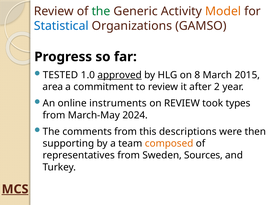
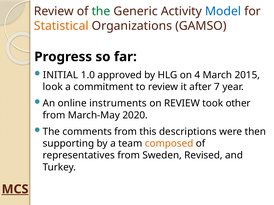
Model colour: orange -> blue (223, 11)
Statistical colour: blue -> orange (61, 26)
TESTED: TESTED -> INITIAL (61, 75)
approved underline: present -> none (120, 75)
8: 8 -> 4 (197, 75)
area: area -> look (53, 87)
2: 2 -> 7 (217, 87)
types: types -> other (238, 104)
2024: 2024 -> 2020 (135, 115)
Sources: Sources -> Revised (203, 156)
